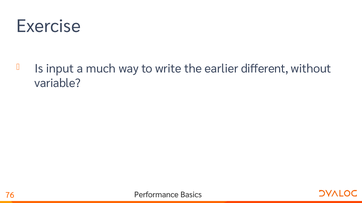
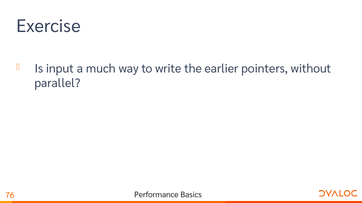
different: different -> pointers (265, 69)
variable: variable -> parallel (58, 83)
